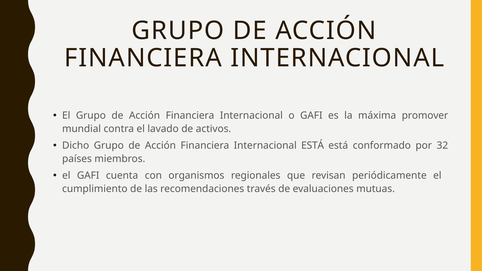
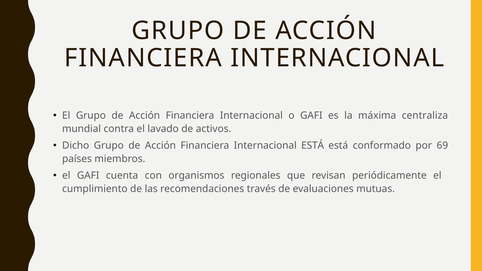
promover: promover -> centraliza (425, 116)
32: 32 -> 69 (442, 146)
